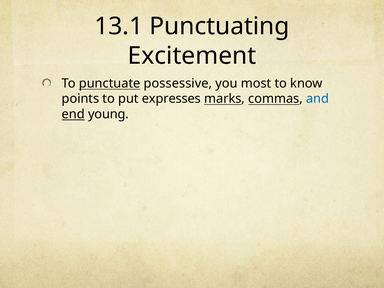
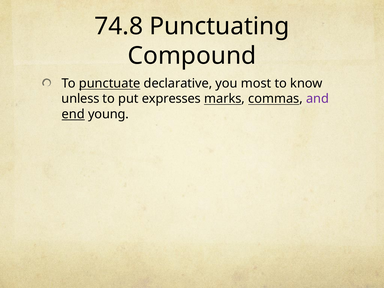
13.1: 13.1 -> 74.8 (119, 26)
Excitement: Excitement -> Compound (192, 56)
possessive: possessive -> declarative (178, 83)
points: points -> unless (80, 99)
and colour: blue -> purple (318, 99)
